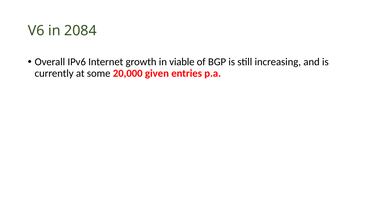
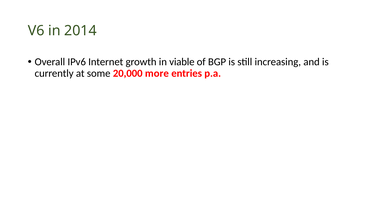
2084: 2084 -> 2014 (80, 31)
given: given -> more (157, 73)
